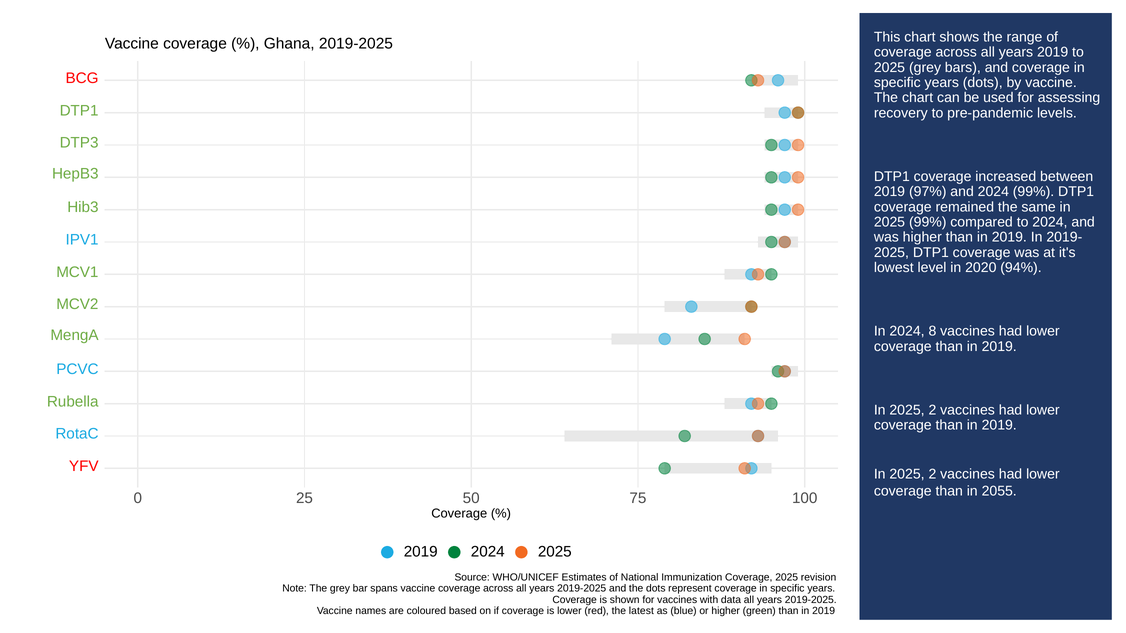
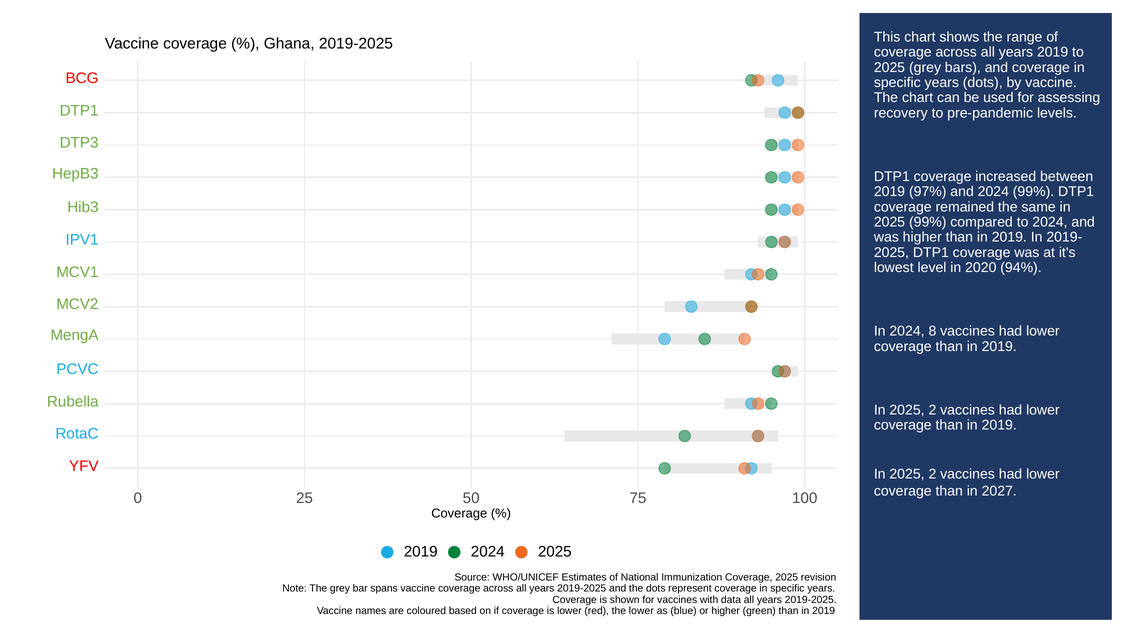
2055: 2055 -> 2027 (999, 491)
the latest: latest -> lower (641, 611)
